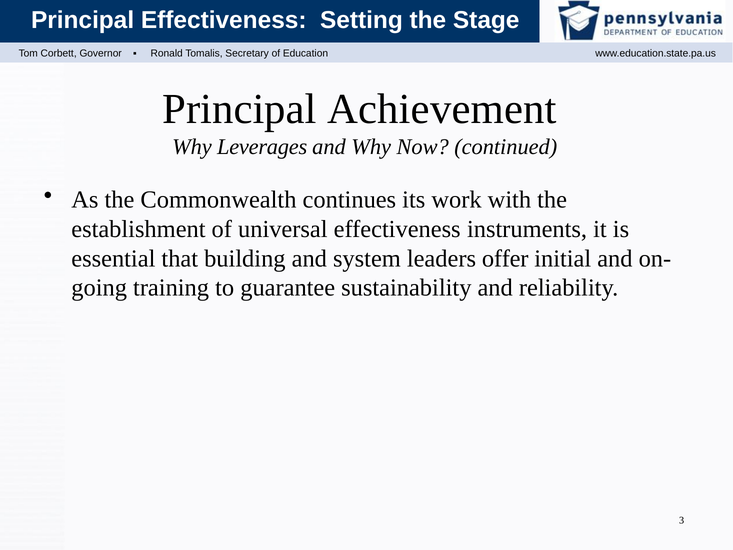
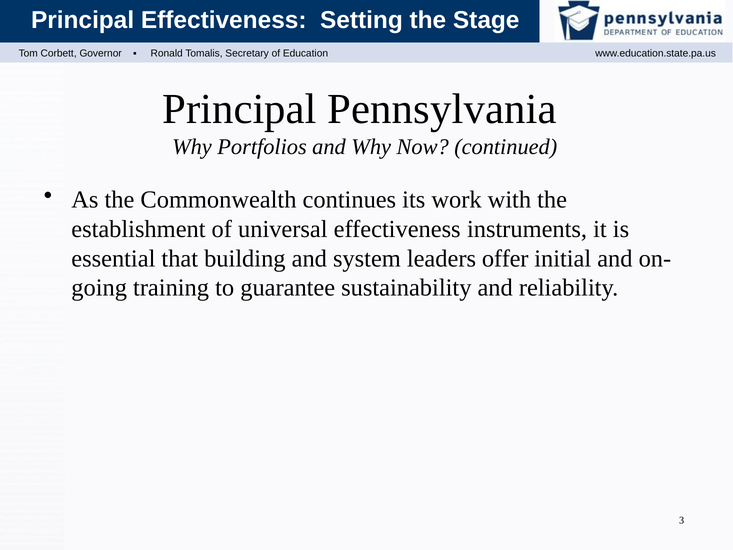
Achievement: Achievement -> Pennsylvania (442, 109)
Leverages: Leverages -> Portfolios (262, 147)
